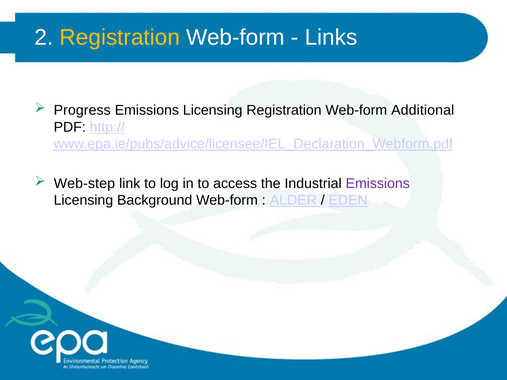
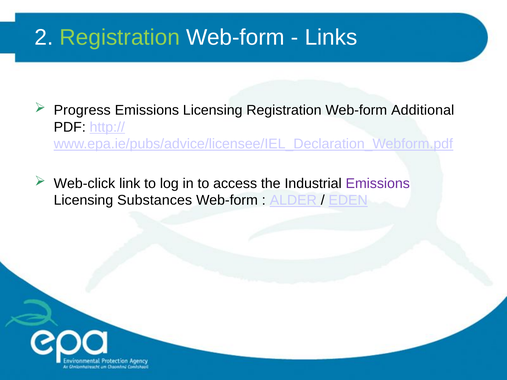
Registration colour: yellow -> light green (120, 37)
Web-step: Web-step -> Web-click (84, 184)
Background: Background -> Substances (155, 200)
